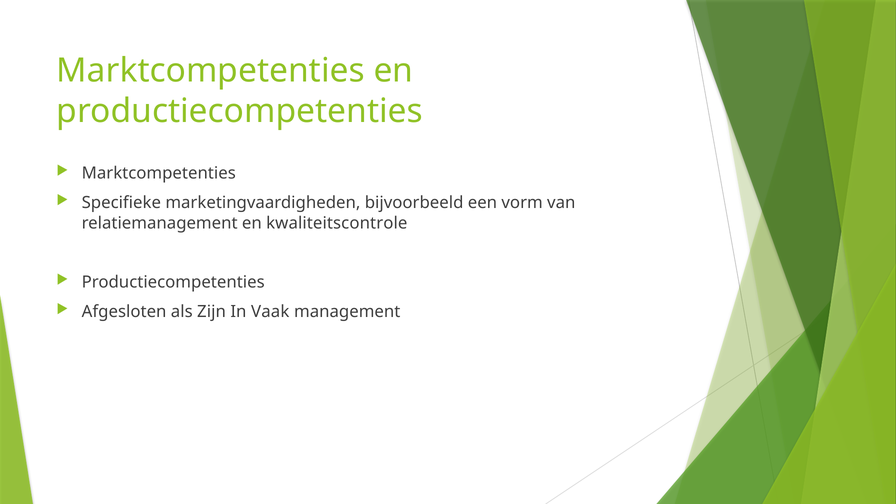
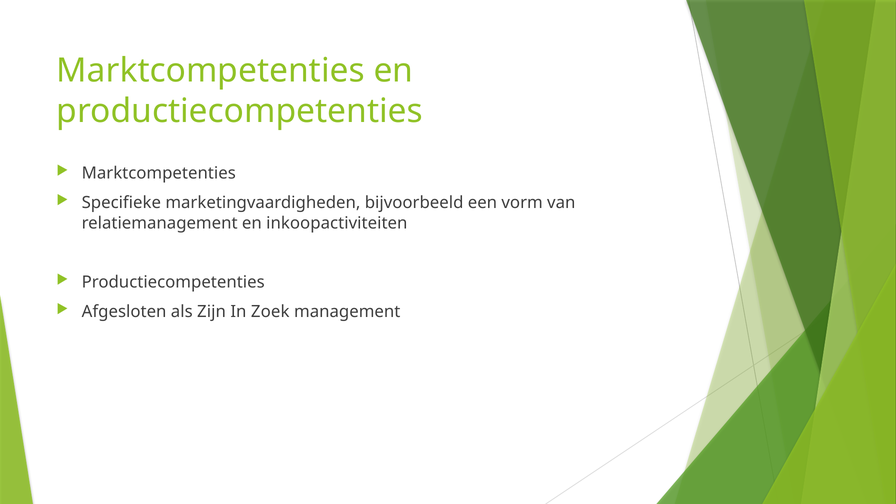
kwaliteitscontrole: kwaliteitscontrole -> inkoopactiviteiten (337, 223)
Vaak: Vaak -> Zoek (270, 312)
